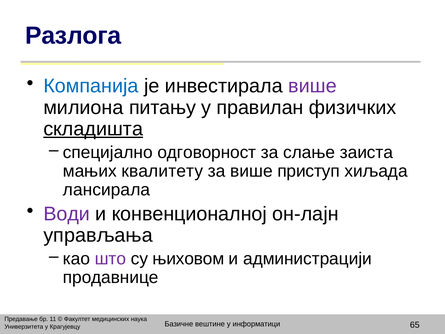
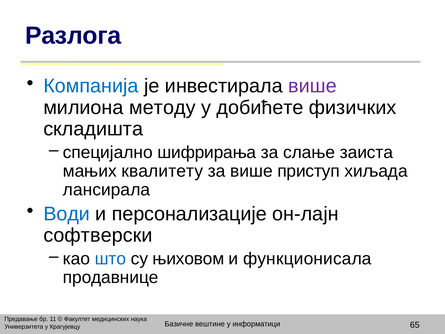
питању: питању -> методу (162, 107)
правилан: правилан -> добићете (260, 107)
складишта underline: present -> none (93, 129)
одговорност: одговорност -> шифрирања (207, 152)
Води colour: purple -> blue (67, 214)
конвенционалној: конвенционалној -> персонализације (189, 214)
управљања: управљања -> софтверски (98, 235)
што colour: purple -> blue (110, 259)
администрацији: администрацији -> функционисала (307, 259)
